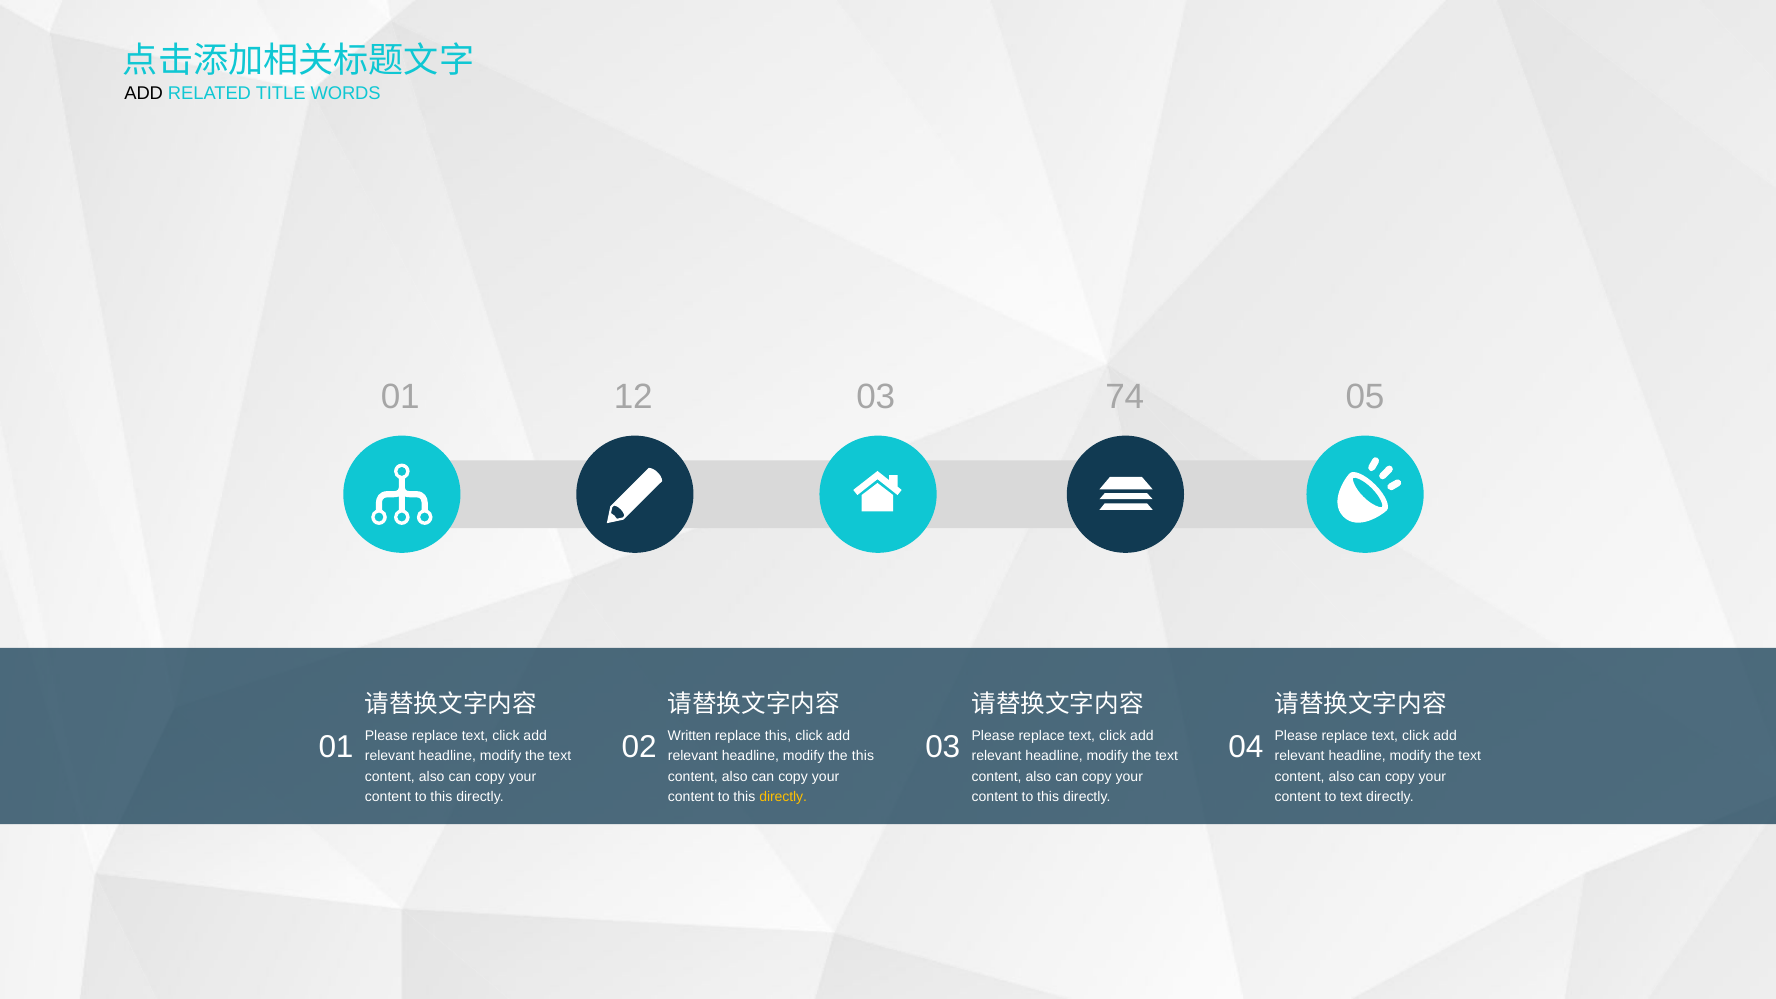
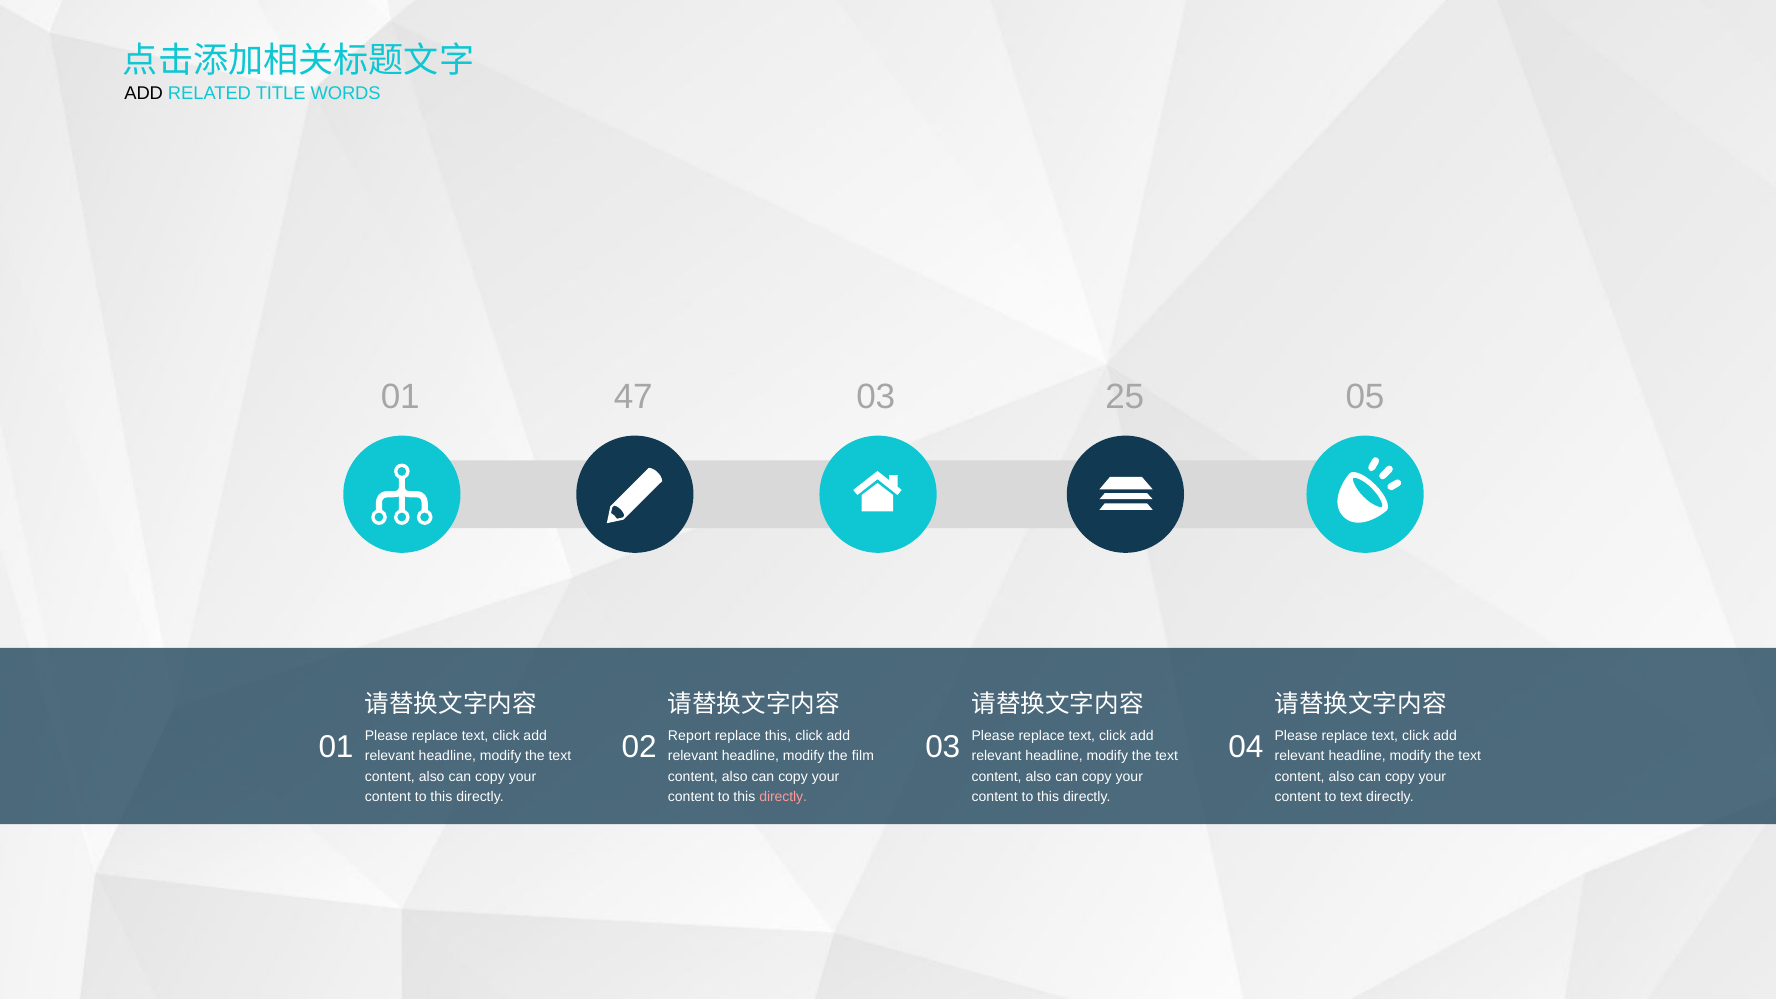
12: 12 -> 47 (633, 397)
74: 74 -> 25 (1125, 397)
Written: Written -> Report (689, 736)
the this: this -> film (863, 756)
directly colour: yellow -> pink (783, 797)
